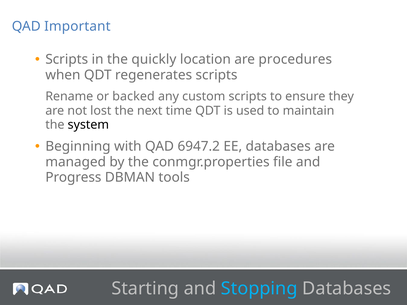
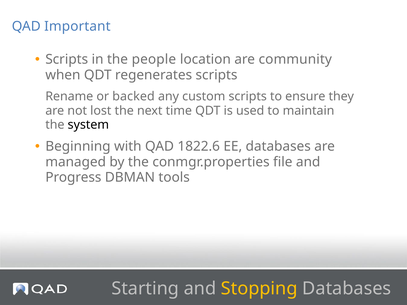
quickly: quickly -> people (154, 60)
procedures: procedures -> community (295, 60)
6947.2: 6947.2 -> 1822.6 (199, 147)
Stopping colour: light blue -> yellow (259, 289)
